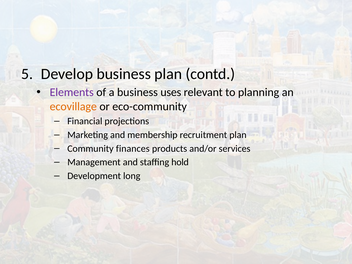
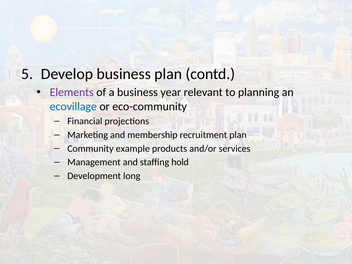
uses: uses -> year (171, 92)
ecovillage colour: orange -> blue (73, 106)
finances: finances -> example (133, 149)
